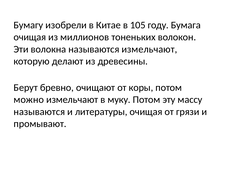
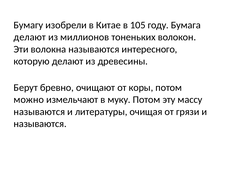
очищая: очищая -> делают (30, 37)
называются измельчают: измельчают -> интересного (149, 49)
промывают: промывают -> называются (40, 124)
